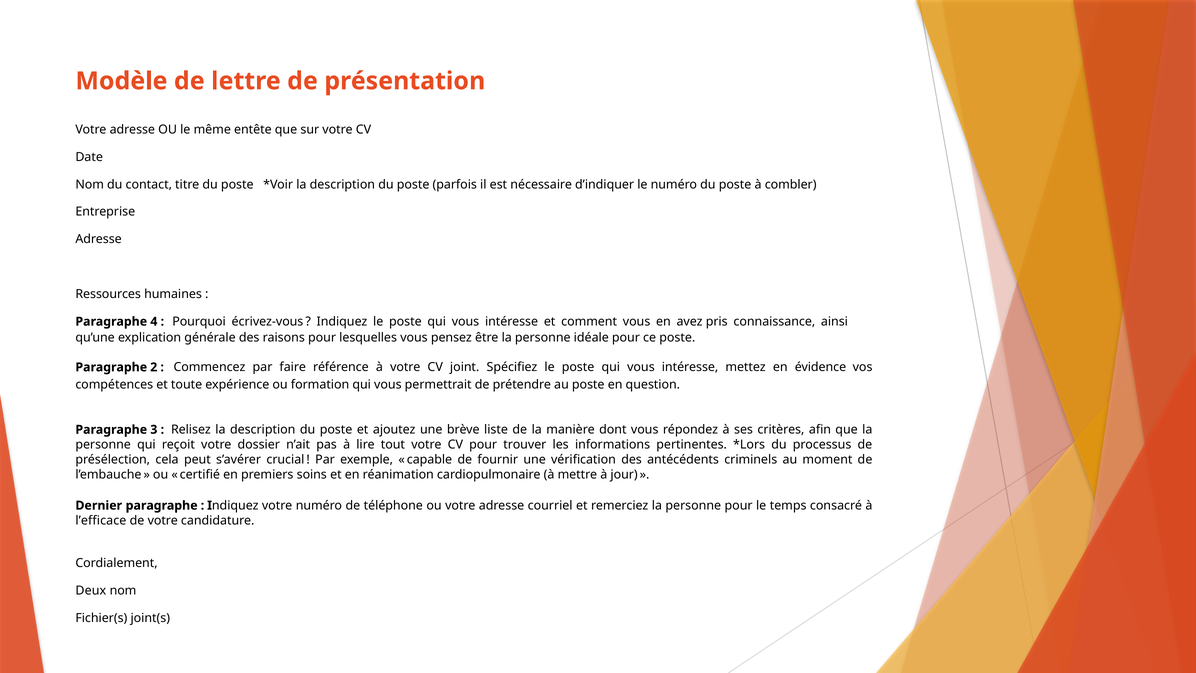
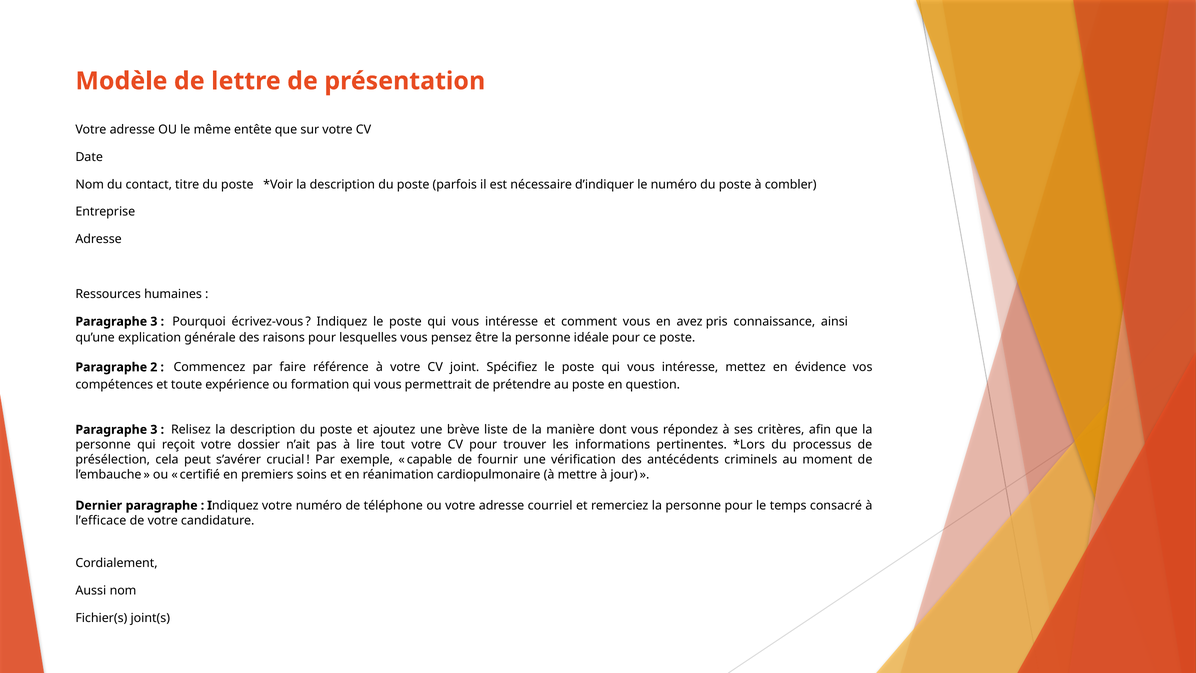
4: 4 -> 3 (154, 321)
Deux: Deux -> Aussi (91, 591)
